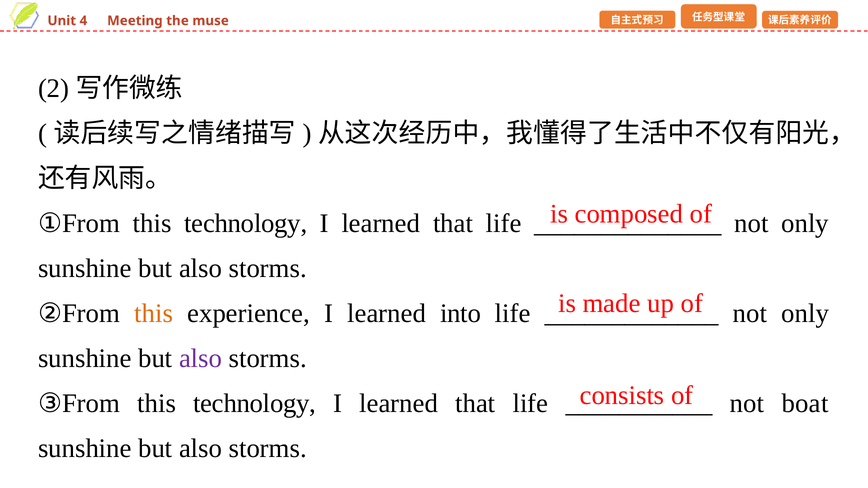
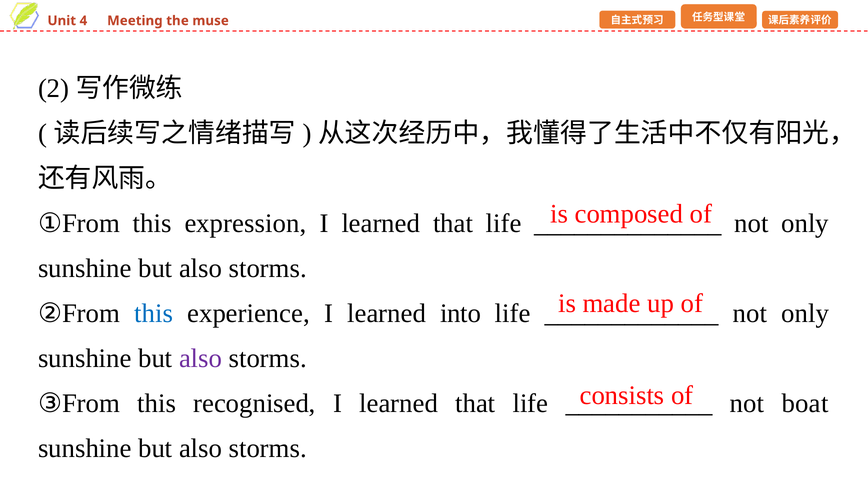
①From this technology: technology -> expression (246, 224)
this colour: orange -> blue (154, 314)
③From this technology: technology -> recognised (255, 404)
